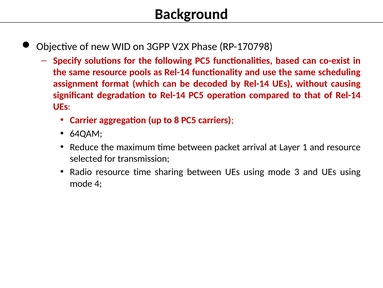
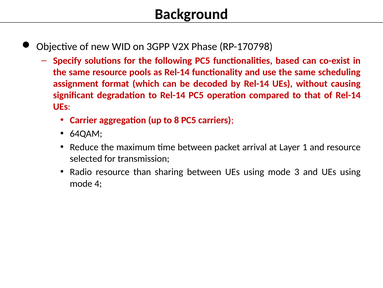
resource time: time -> than (142, 172)
